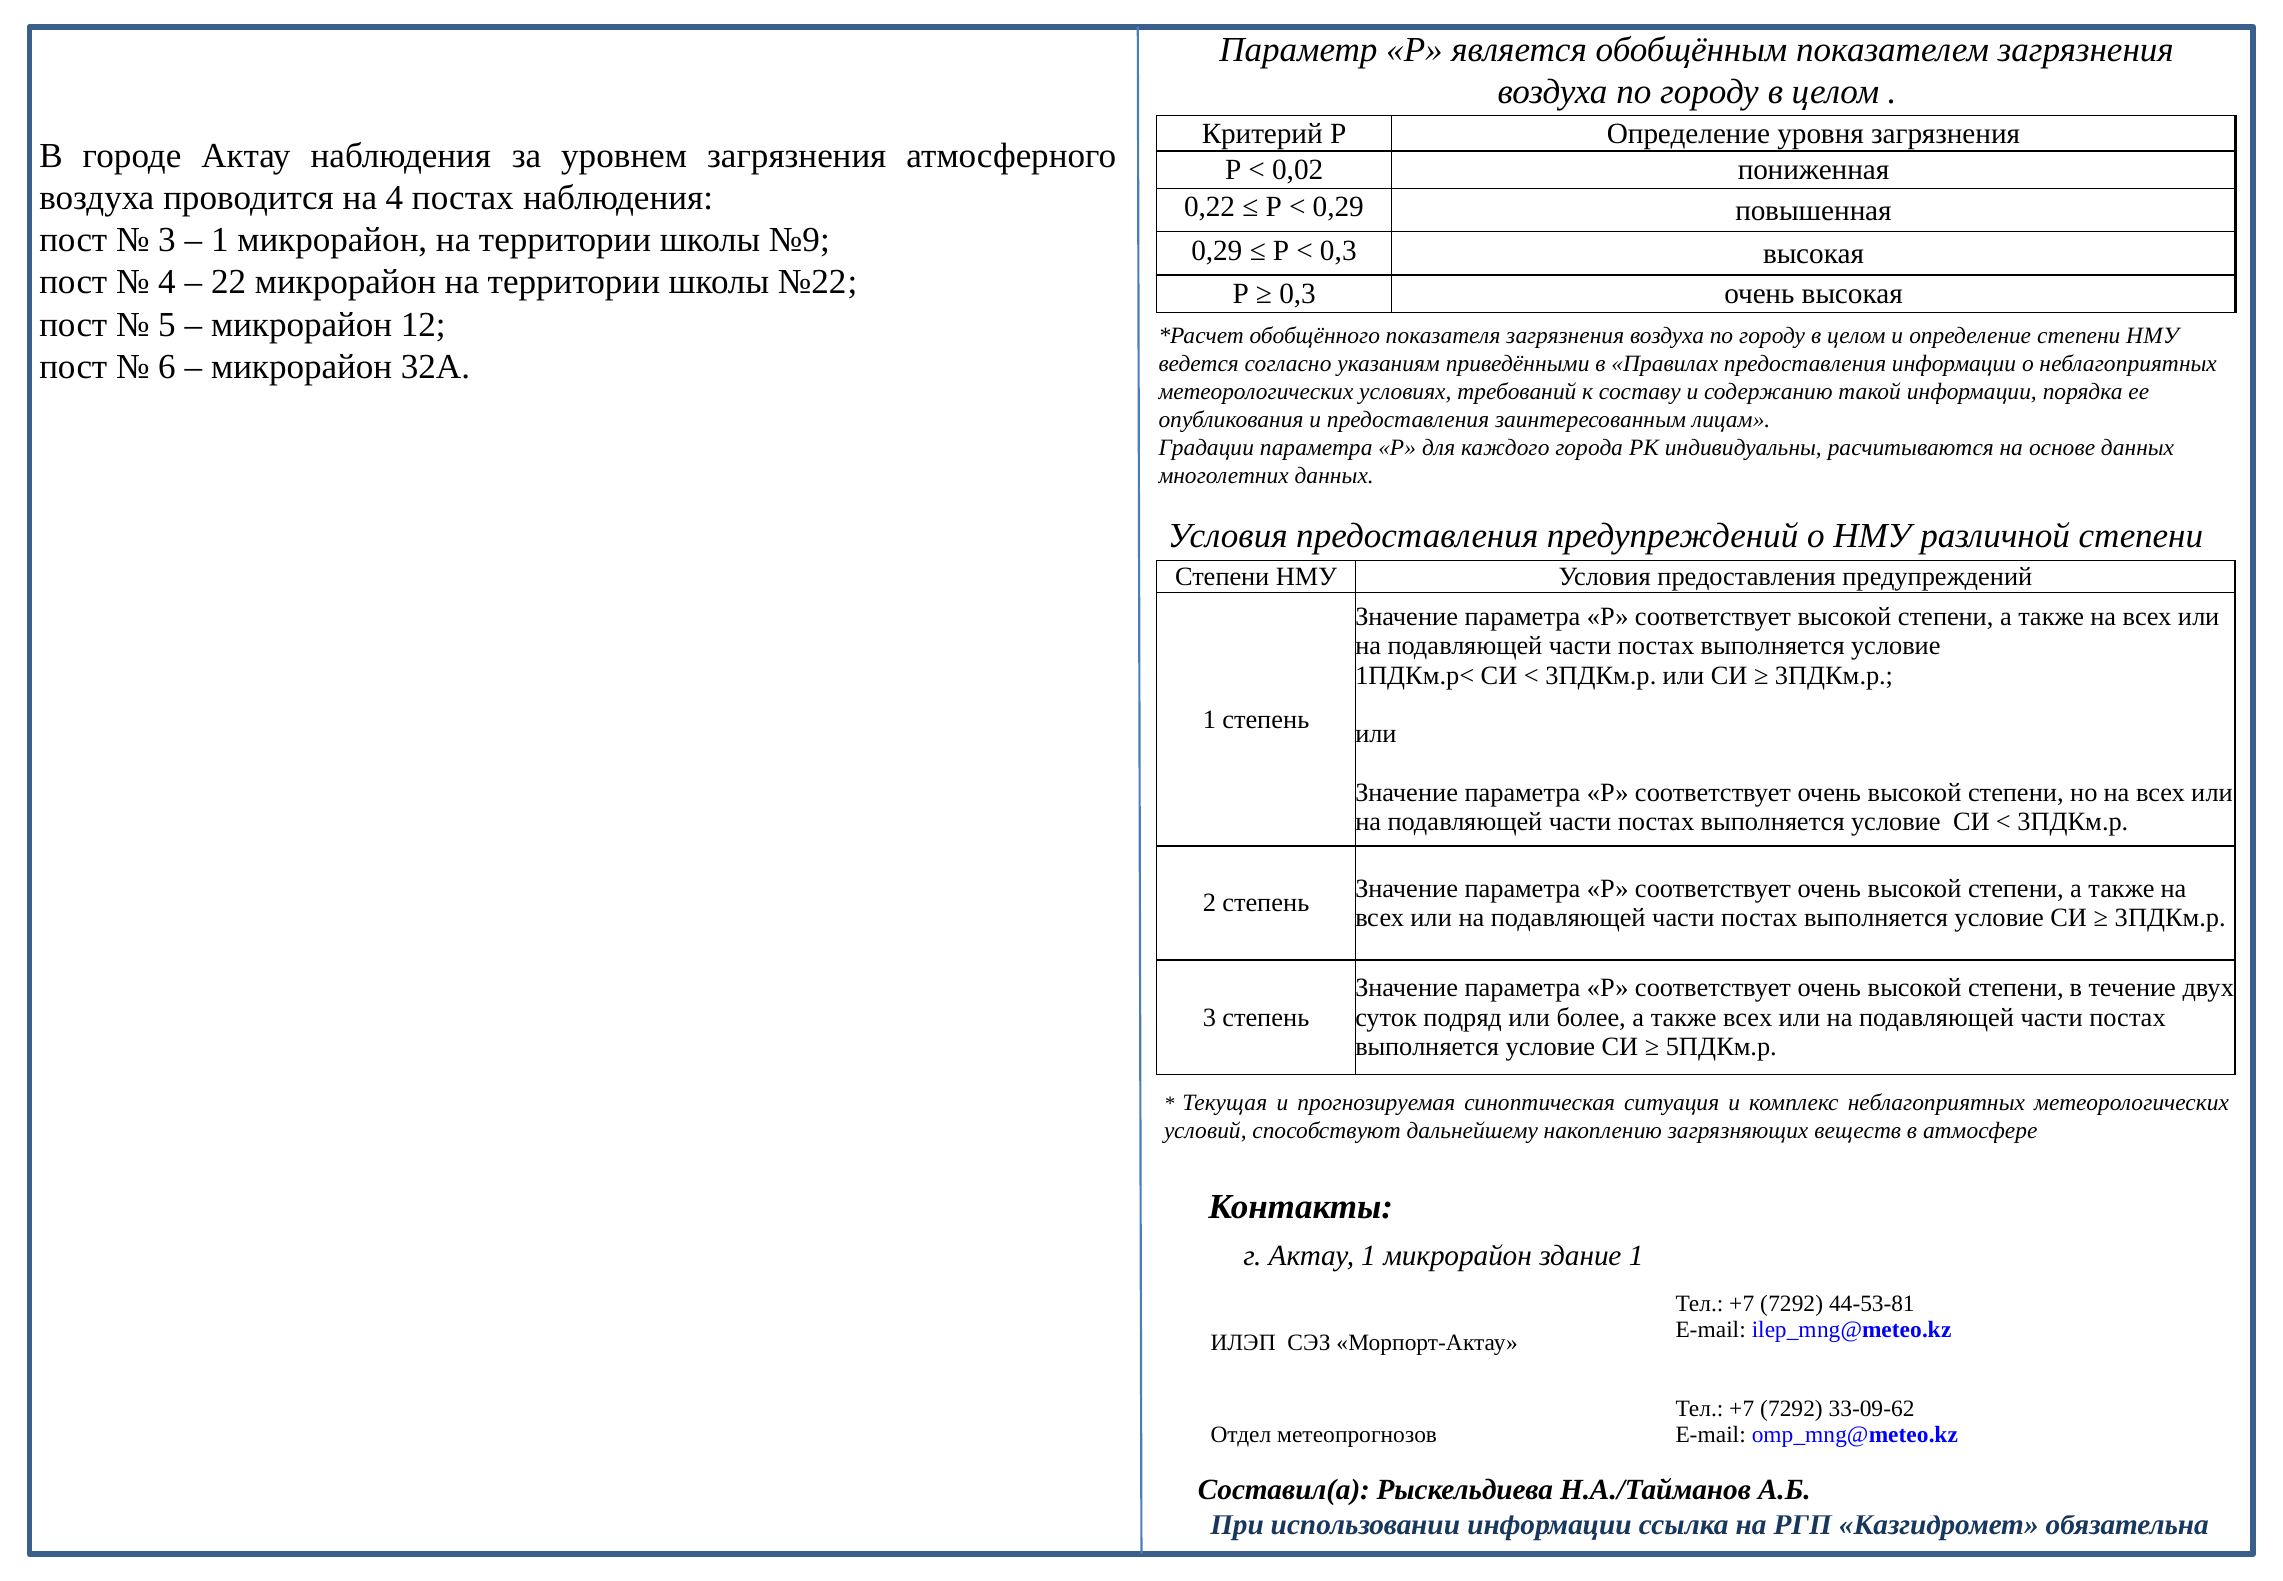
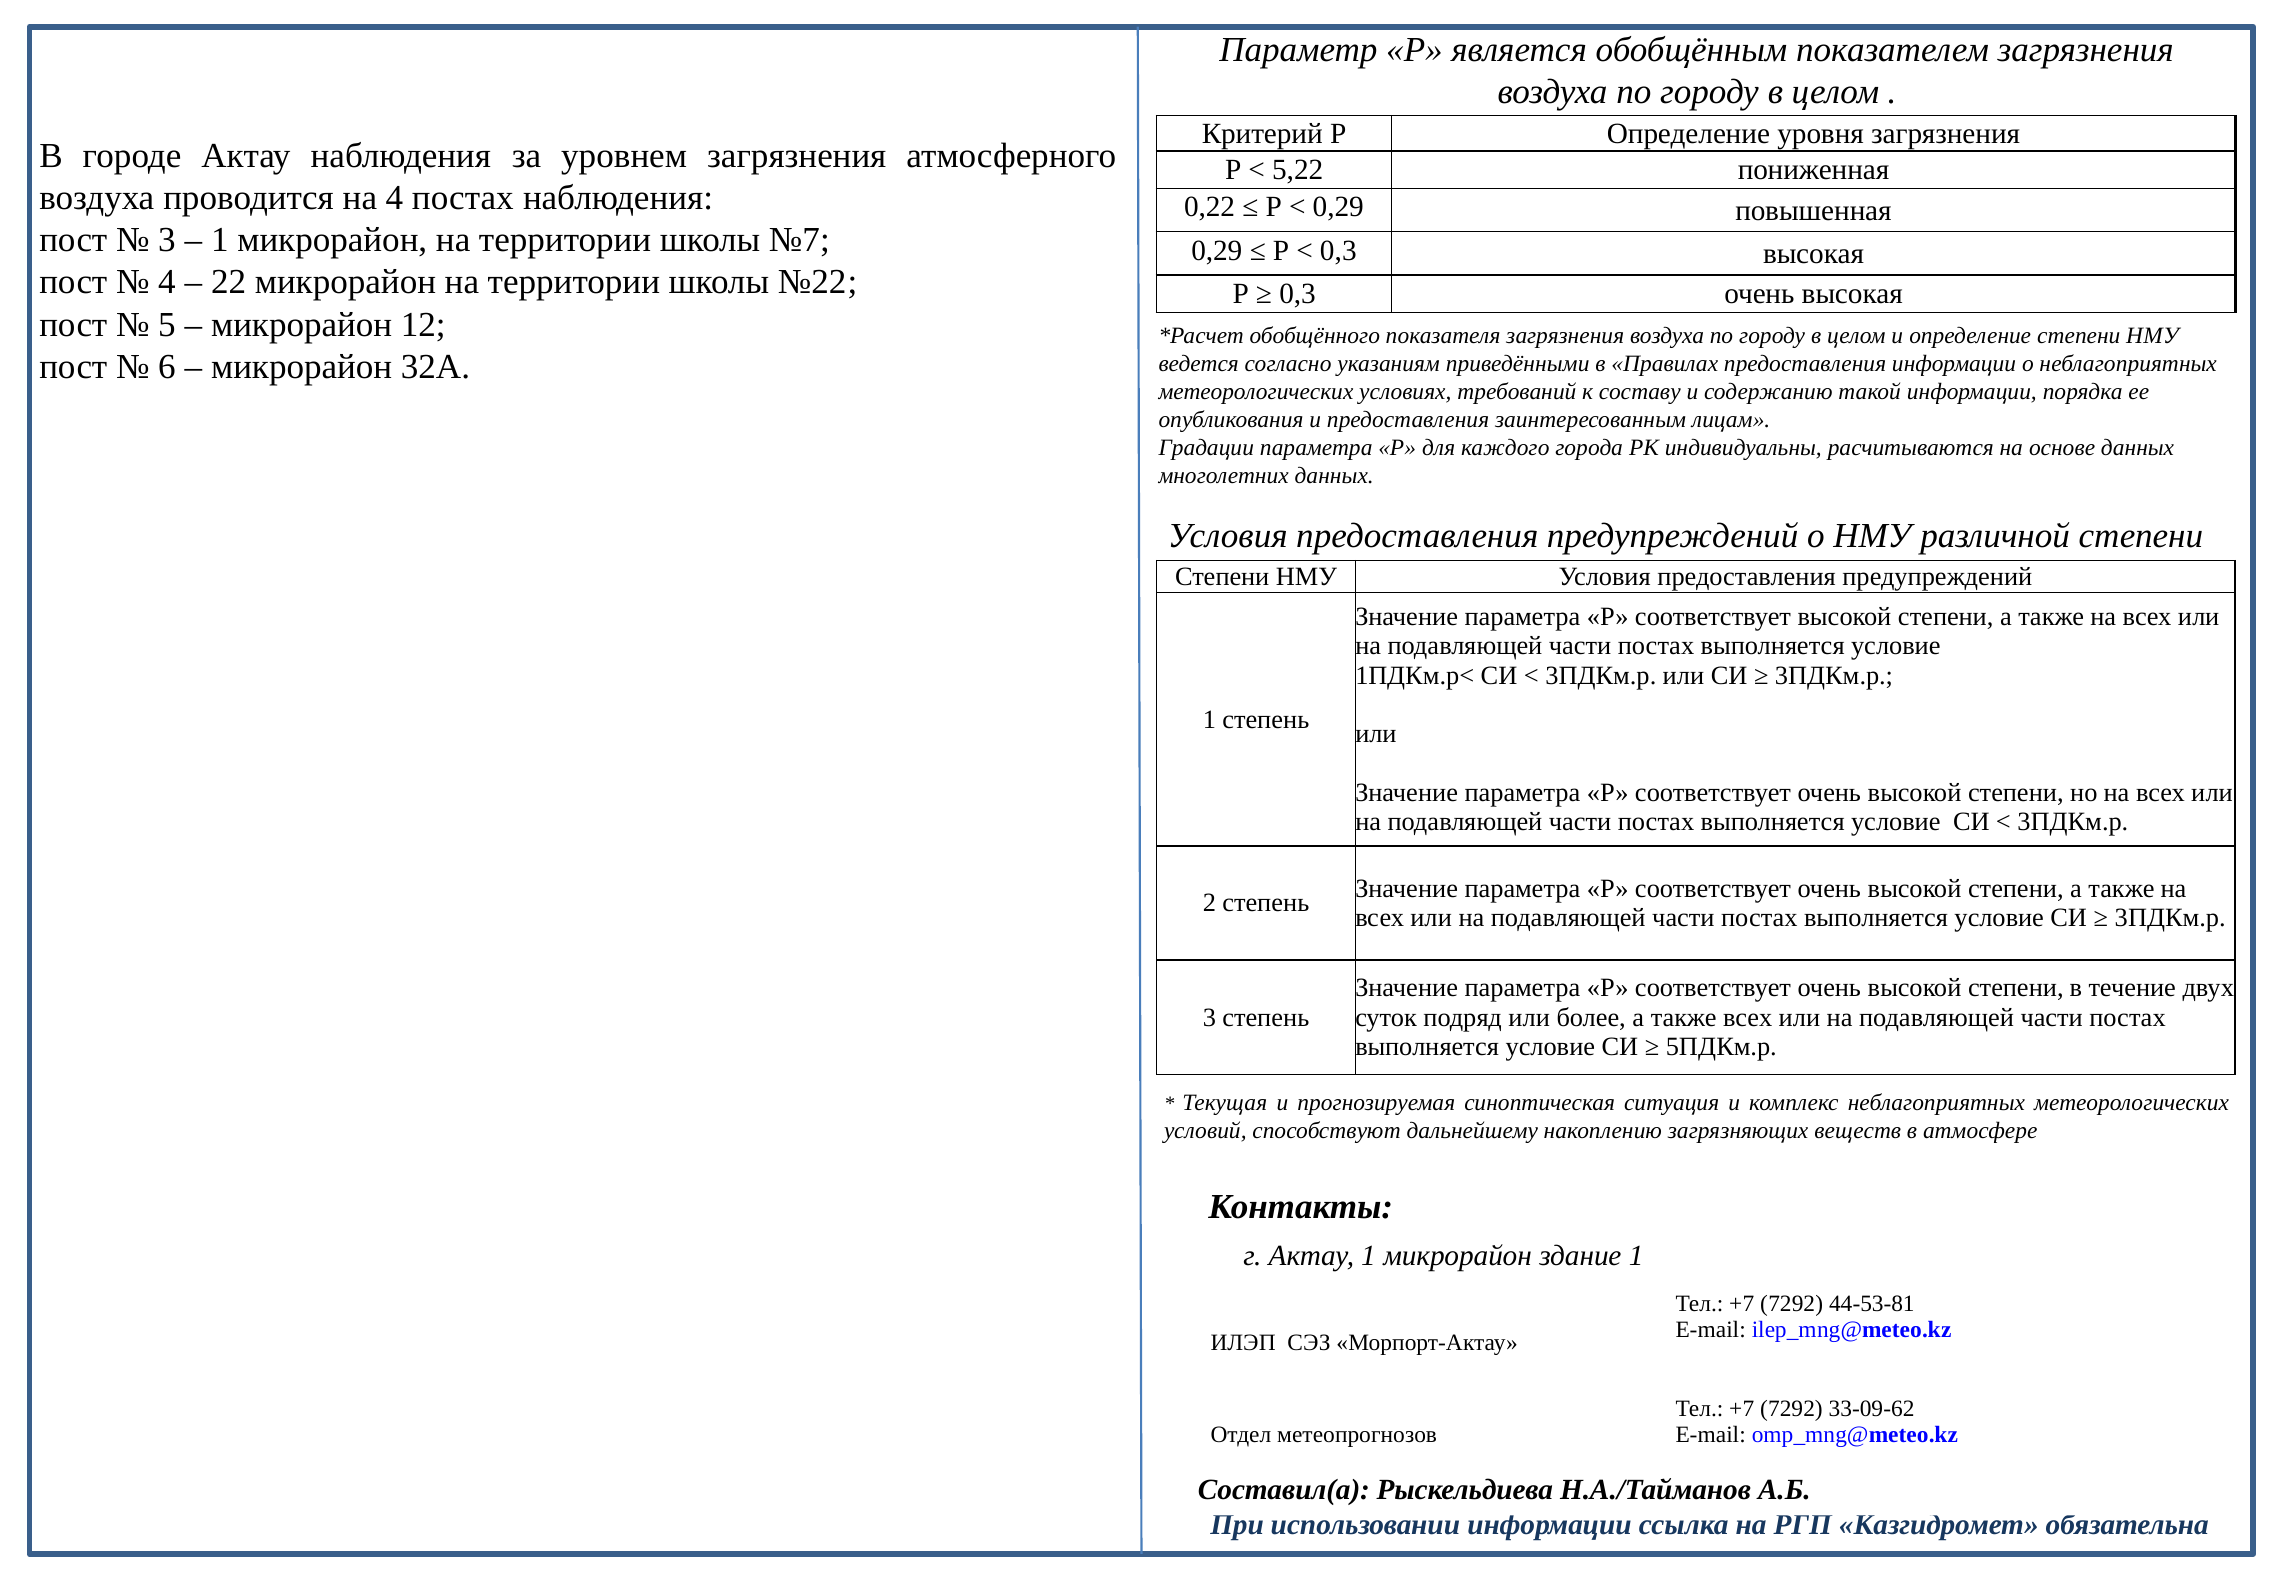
0,02: 0,02 -> 5,22 (1298, 169)
№9: №9 -> №7 (799, 240)
